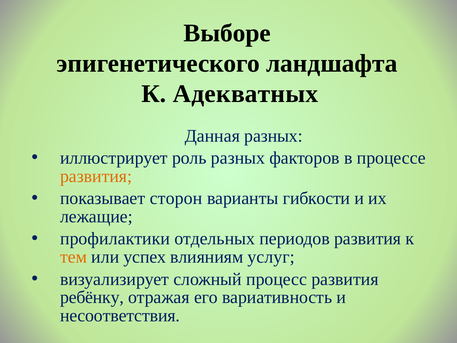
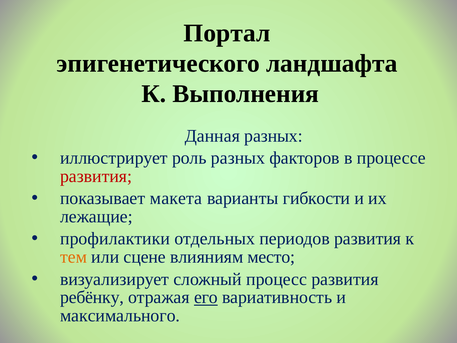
Выборе: Выборе -> Портал (227, 33)
Адекватных: Адекватных -> Выполнения (246, 94)
развития colour: orange -> red (96, 176)
сторон: сторон -> макета (176, 198)
успех: успех -> сцене (145, 257)
услуг: услуг -> место (271, 257)
его underline: none -> present (206, 297)
несоответствия: несоответствия -> максимального (120, 315)
